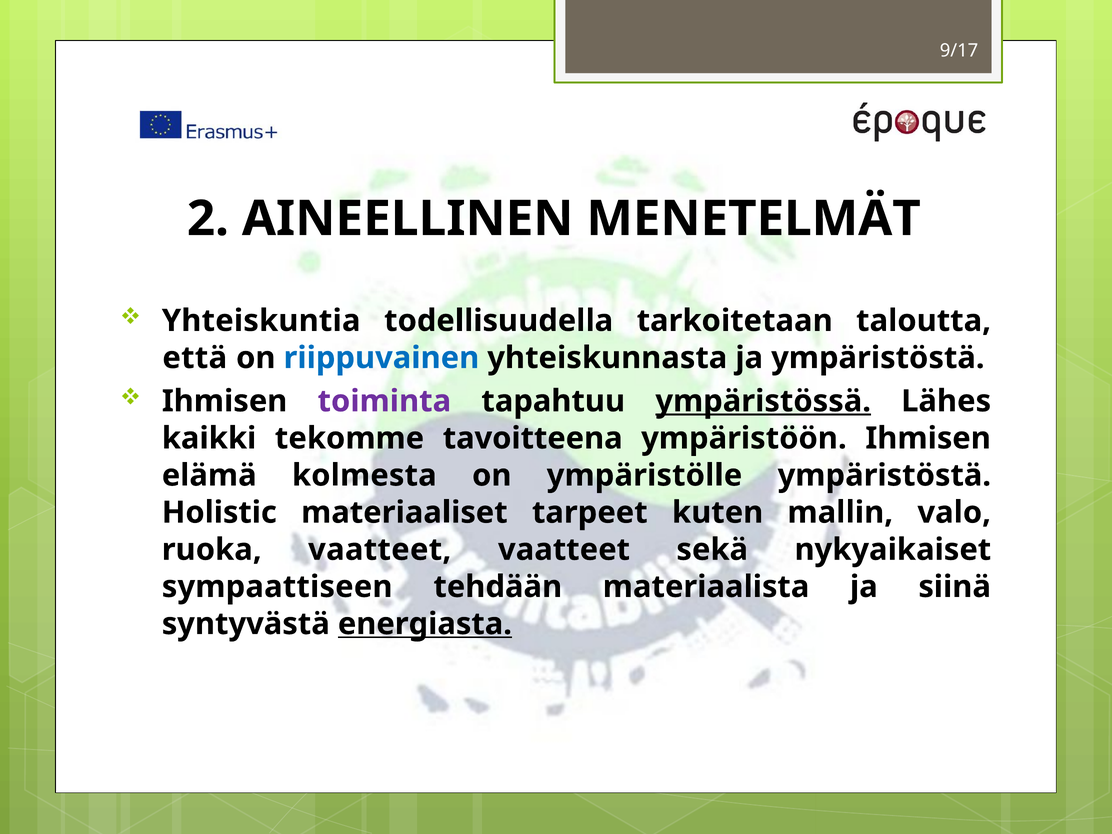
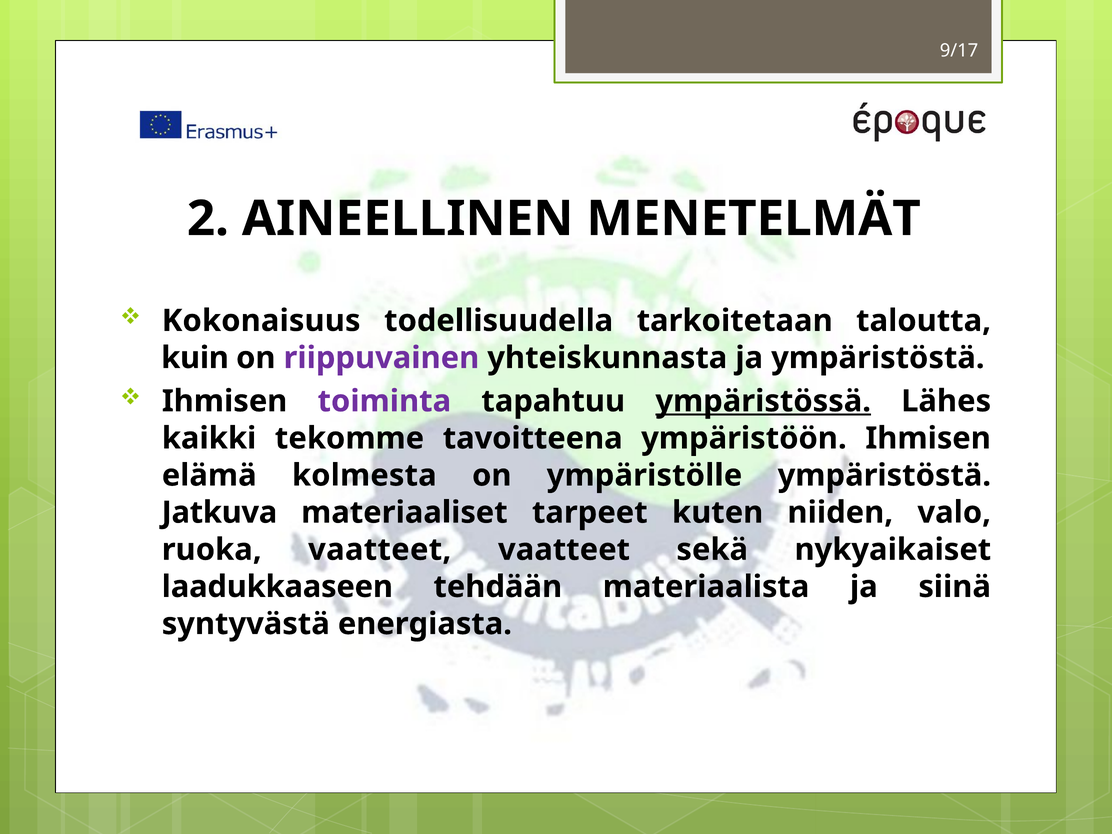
Yhteiskuntia: Yhteiskuntia -> Kokonaisuus (261, 321)
että: että -> kuin (195, 358)
riippuvainen colour: blue -> purple (381, 358)
Holistic: Holistic -> Jatkuva (219, 513)
mallin: mallin -> niiden (840, 513)
sympaattiseen: sympaattiseen -> laadukkaaseen (277, 587)
energiasta underline: present -> none (425, 624)
